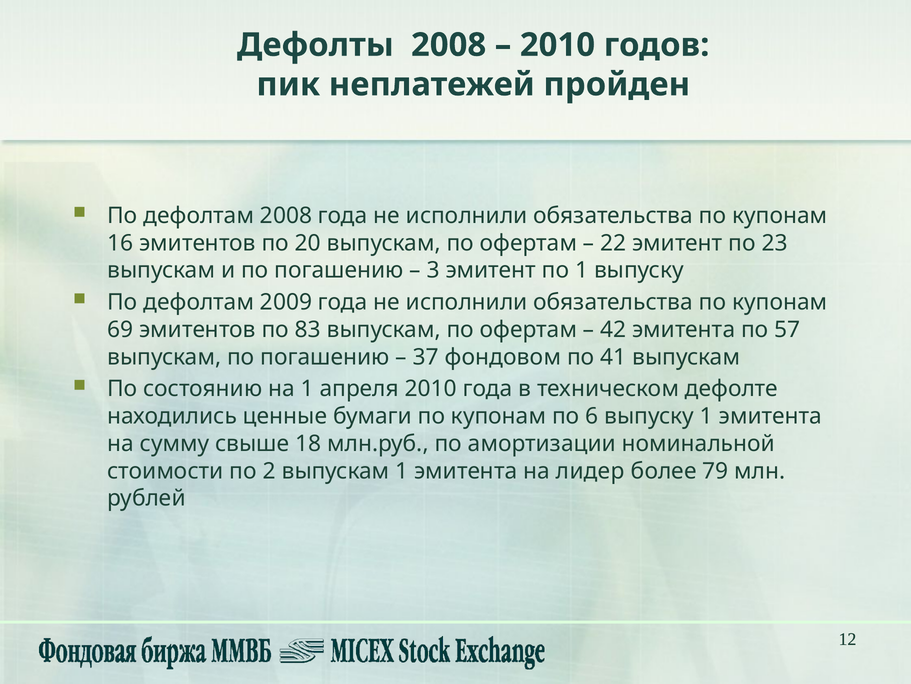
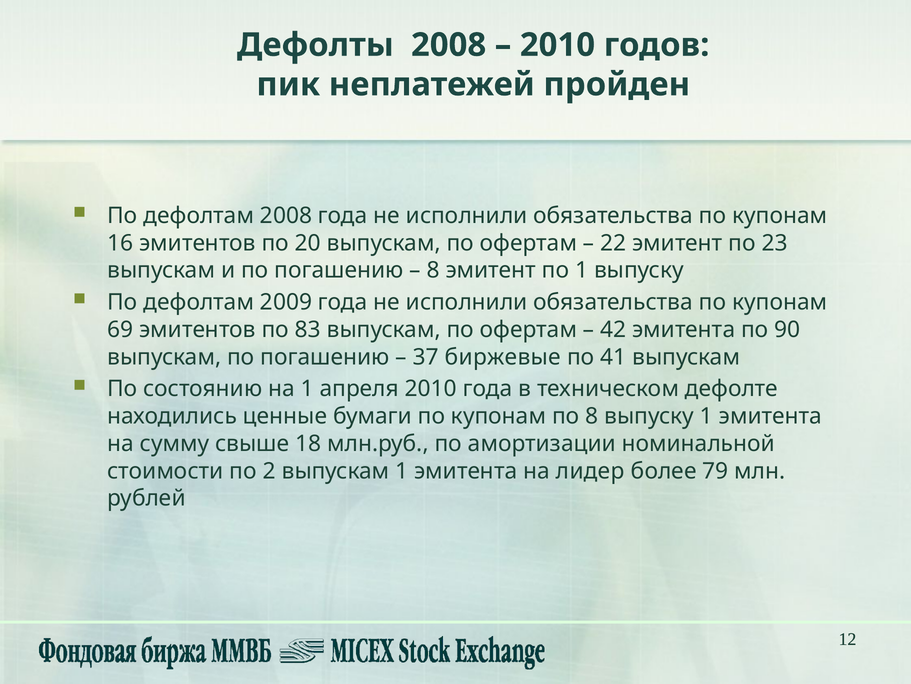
3: 3 -> 8 (433, 270)
57: 57 -> 90 (787, 329)
фондовом: фондовом -> биржевые (503, 357)
по 6: 6 -> 8 (592, 416)
